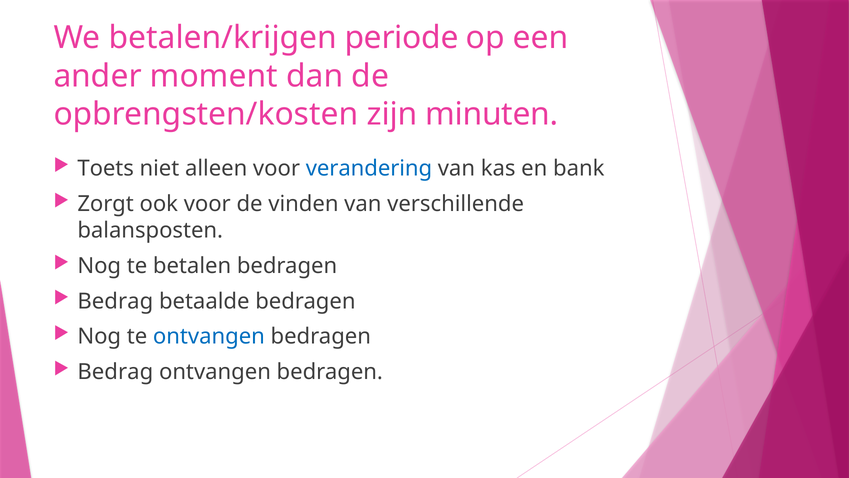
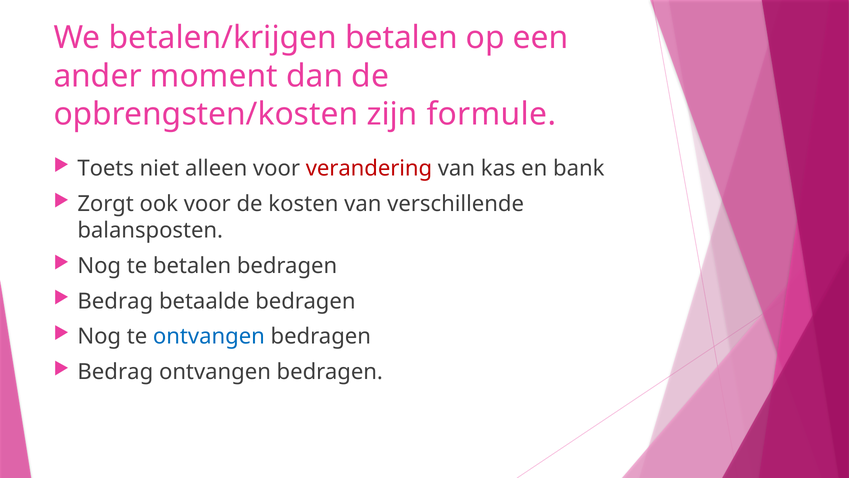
betalen/krijgen periode: periode -> betalen (401, 38)
minuten: minuten -> formule (491, 114)
verandering colour: blue -> red (369, 168)
vinden: vinden -> kosten (303, 204)
